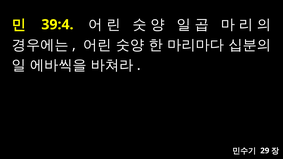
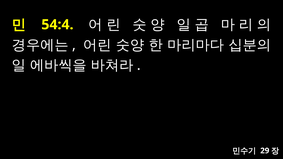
39:4: 39:4 -> 54:4 (57, 25)
